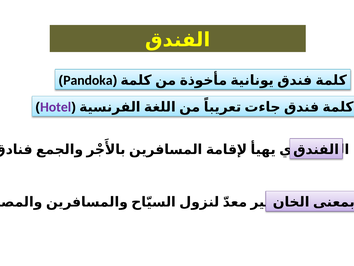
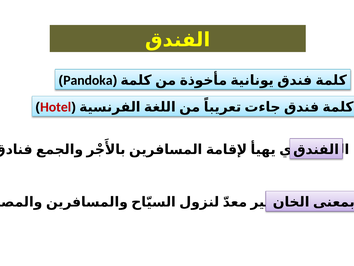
Hotel colour: purple -> red (56, 107)
